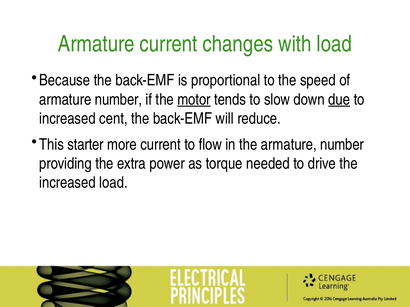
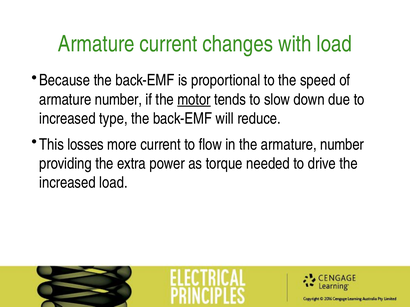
due underline: present -> none (339, 100)
cent: cent -> type (113, 119)
starter: starter -> losses (86, 145)
